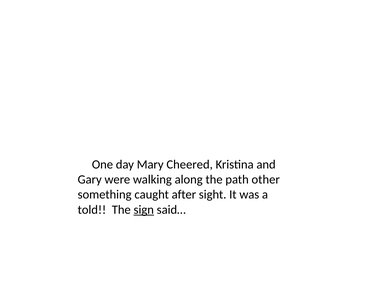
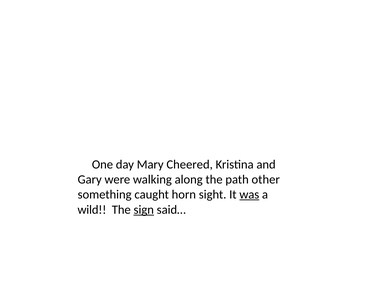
after: after -> horn (184, 194)
was underline: none -> present (249, 194)
told: told -> wild (92, 209)
